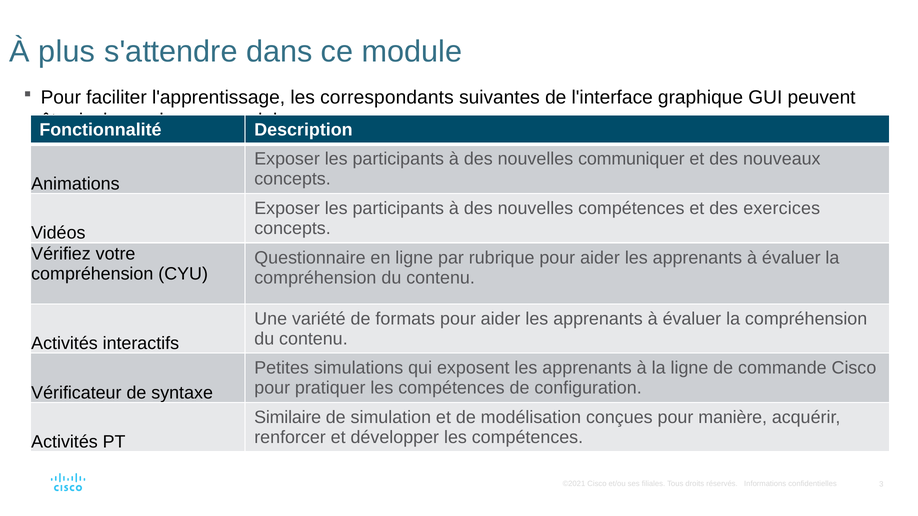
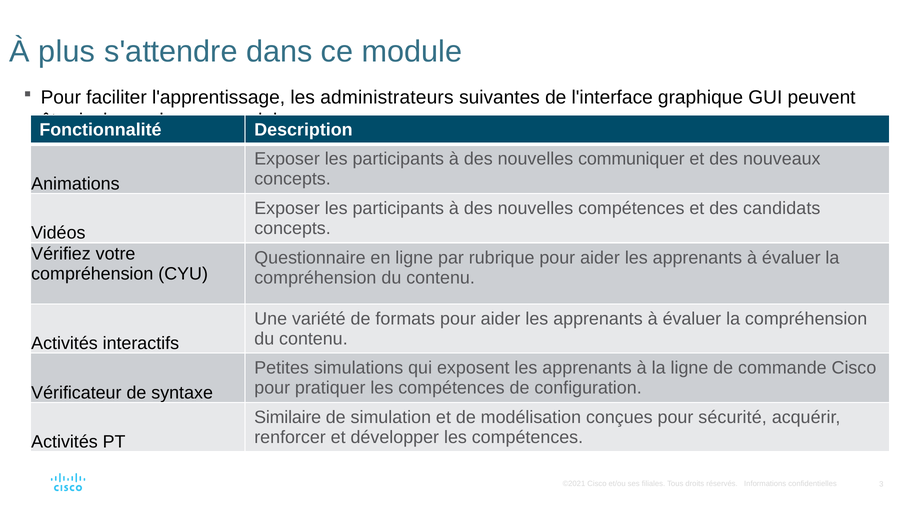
correspondants: correspondants -> administrateurs (387, 98)
exercices: exercices -> candidats (782, 209)
manière: manière -> sécurité (733, 418)
